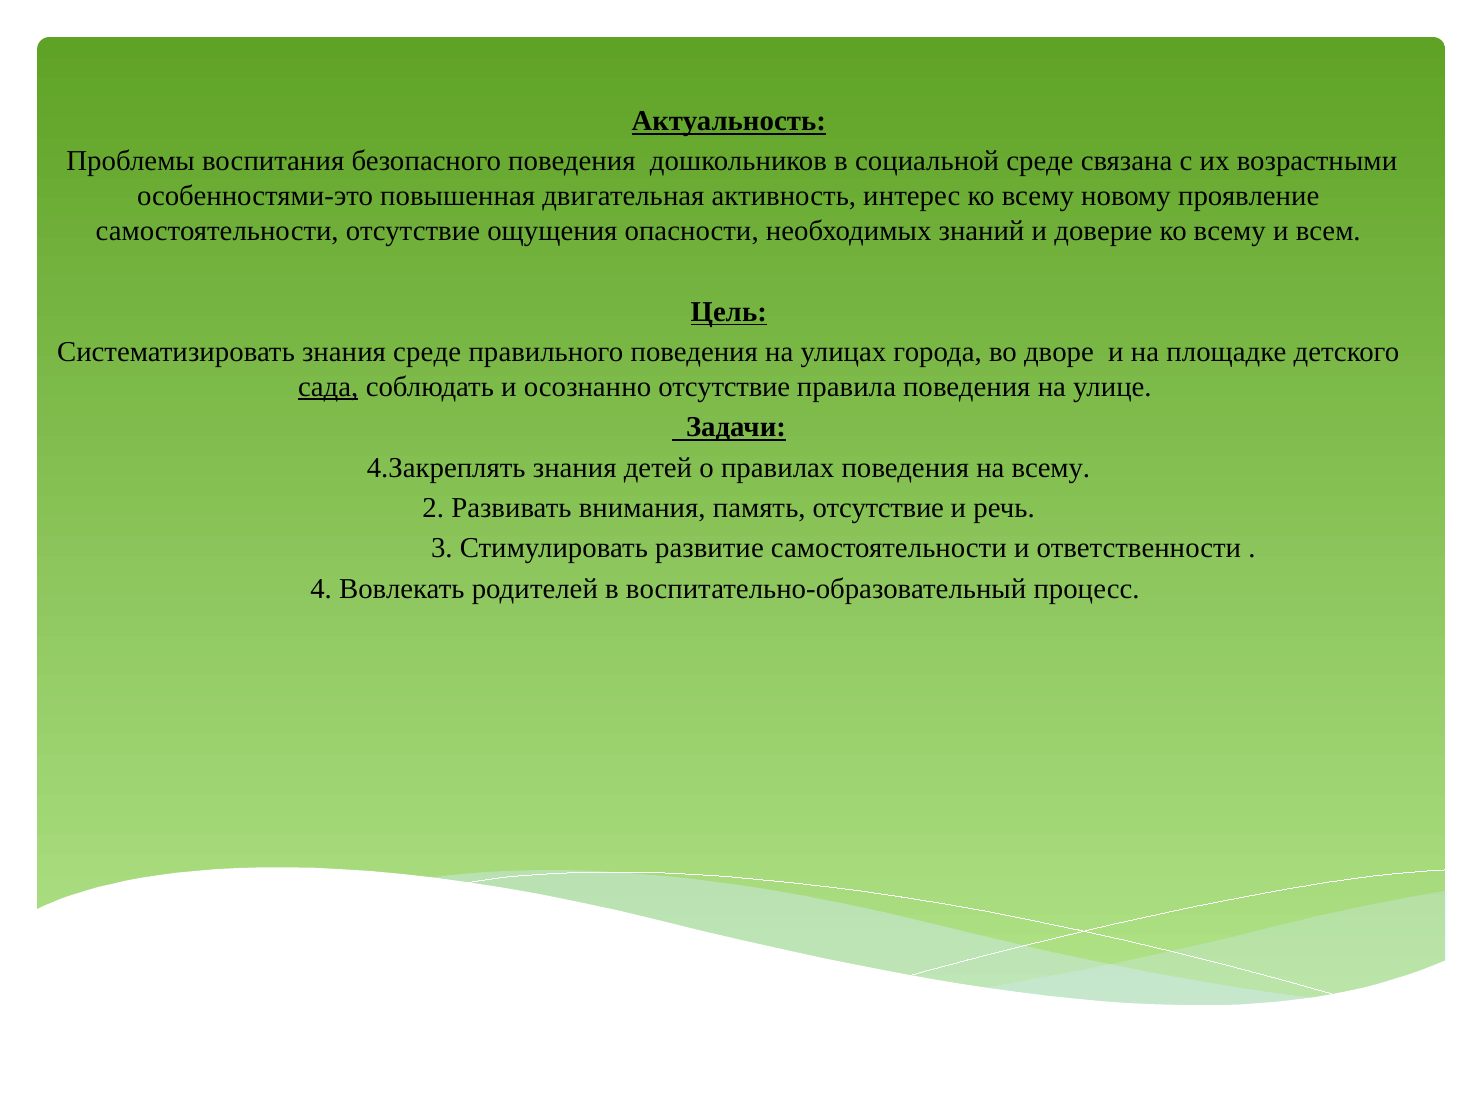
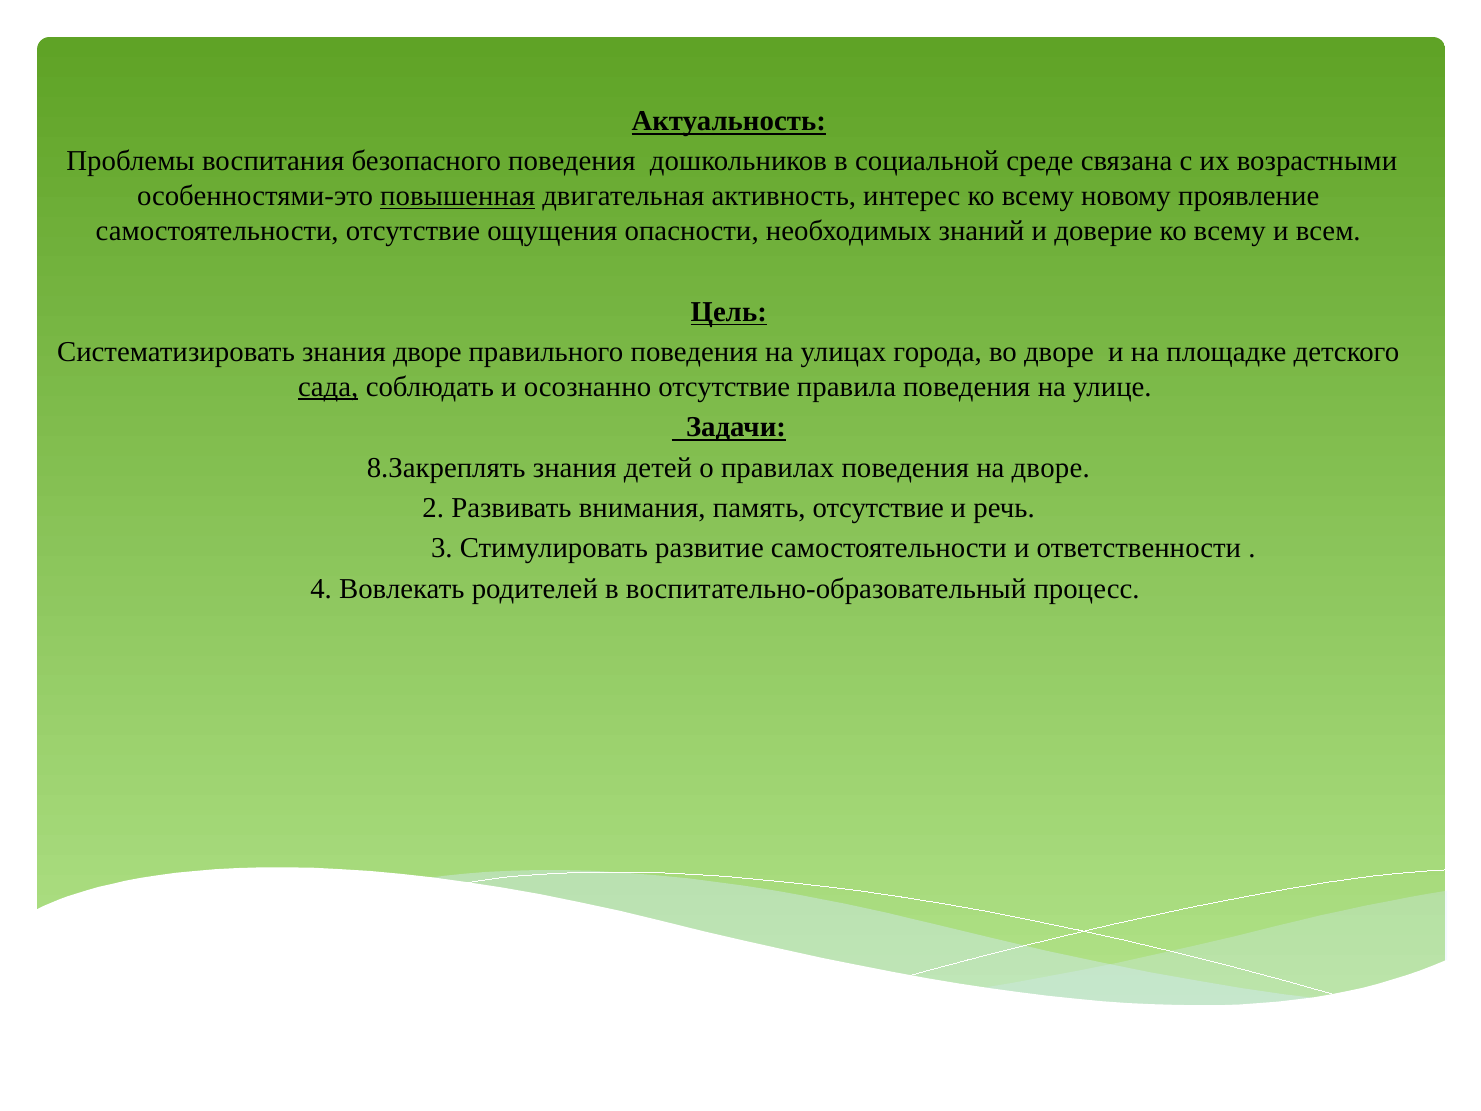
повышенная underline: none -> present (458, 196)
знания среде: среде -> дворе (427, 352)
4.Закреплять: 4.Закреплять -> 8.Закреплять (446, 467)
на всему: всему -> дворе (1051, 467)
